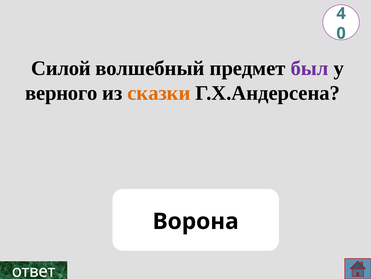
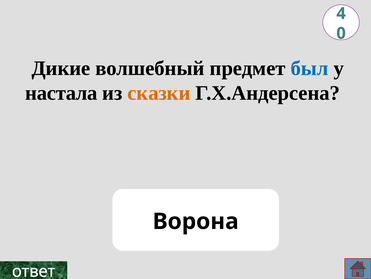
Силой: Силой -> Дикие (61, 68)
был colour: purple -> blue (310, 68)
верного: верного -> настала (61, 93)
